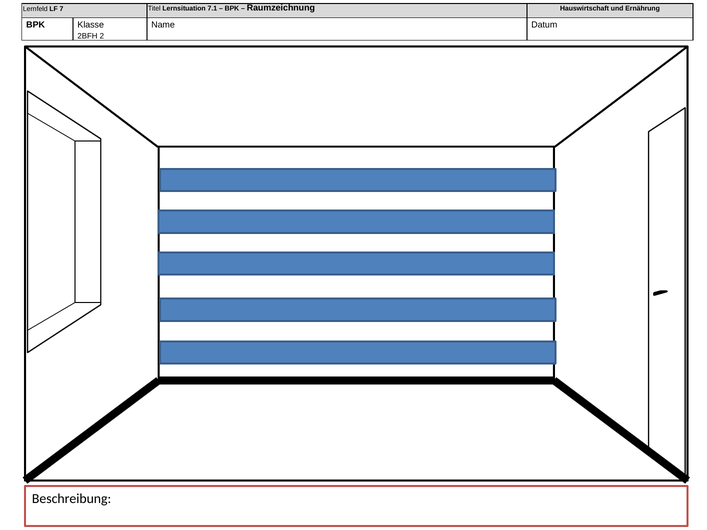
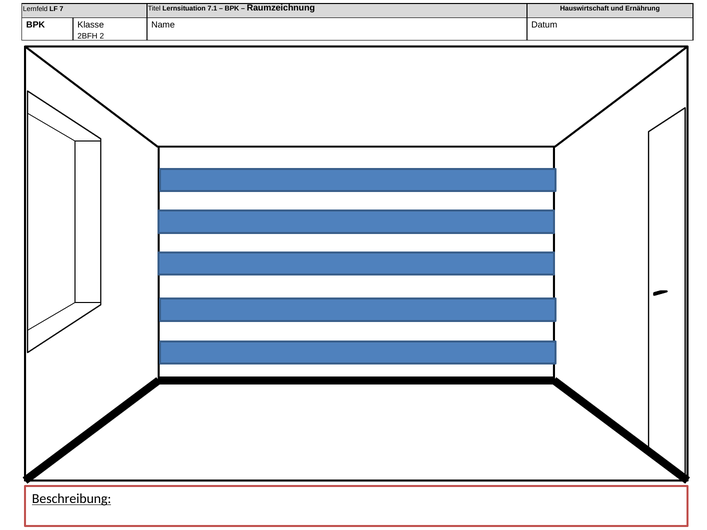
Beschreibung underline: none -> present (72, 499)
